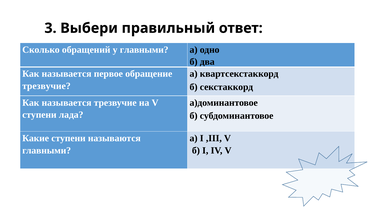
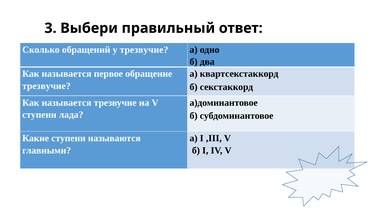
у главными: главными -> трезвучие (144, 50)
